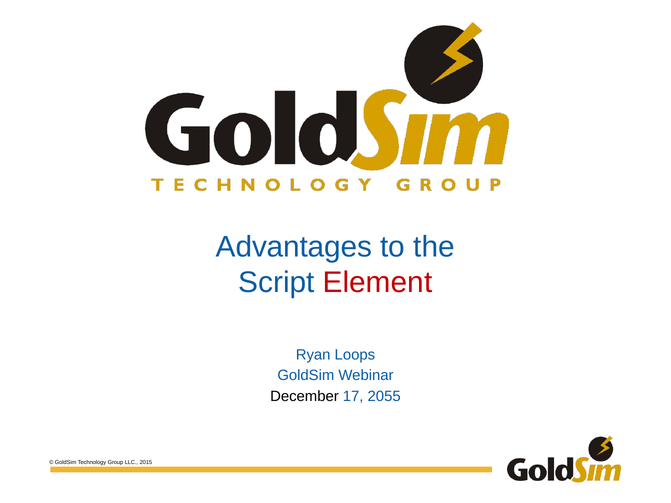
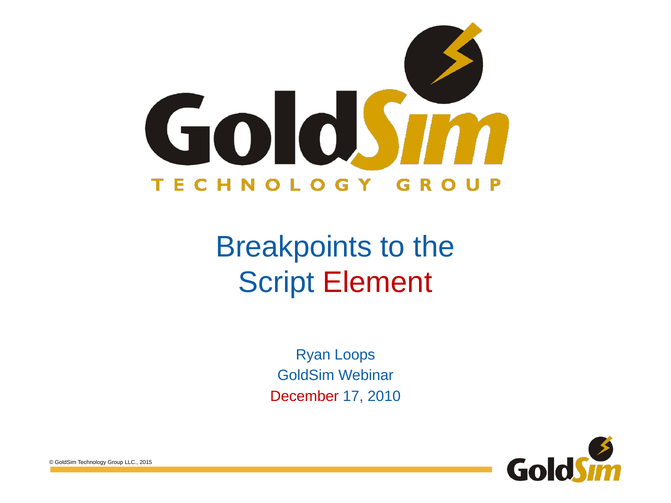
Advantages: Advantages -> Breakpoints (294, 247)
December colour: black -> red (304, 396)
2055: 2055 -> 2010 (384, 396)
